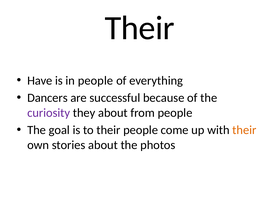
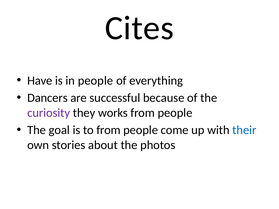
Their: Their -> Cites (139, 28)
they about: about -> works (113, 113)
to their: their -> from (109, 130)
their colour: orange -> blue (244, 130)
